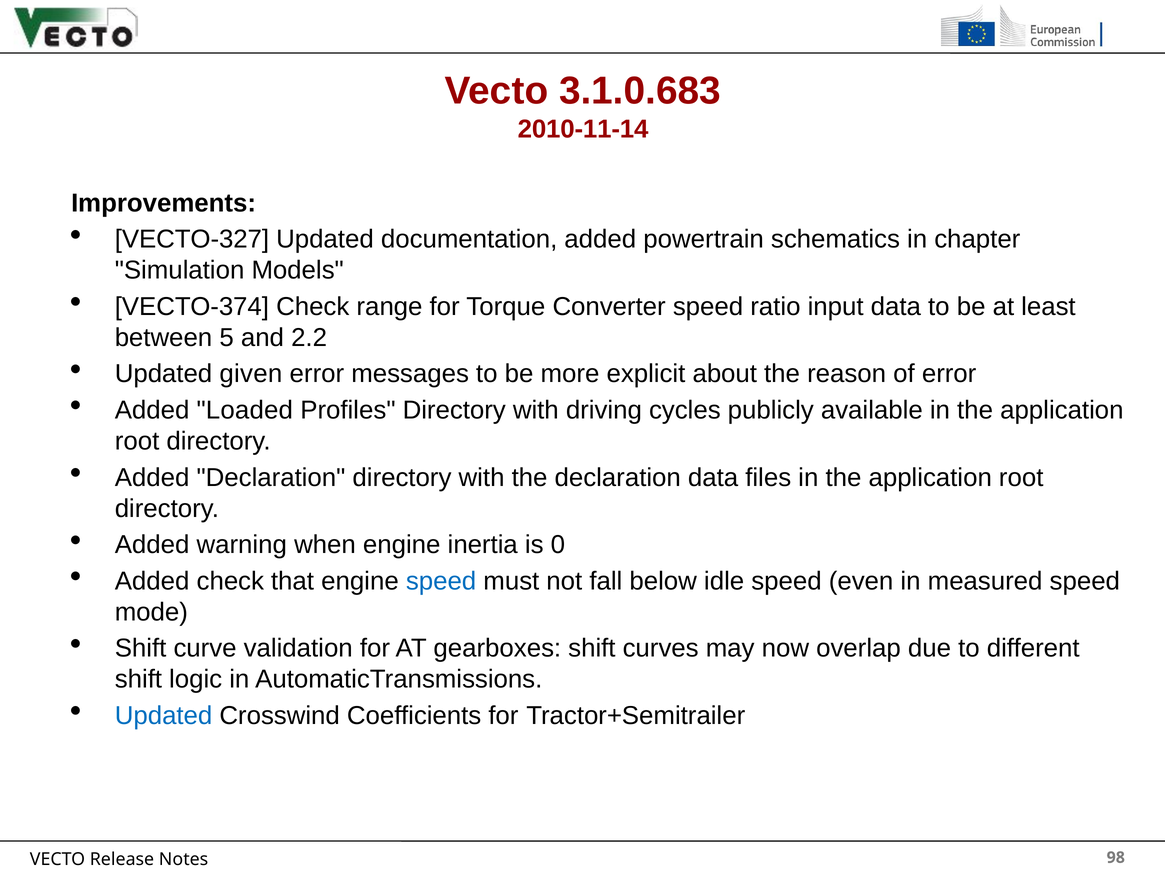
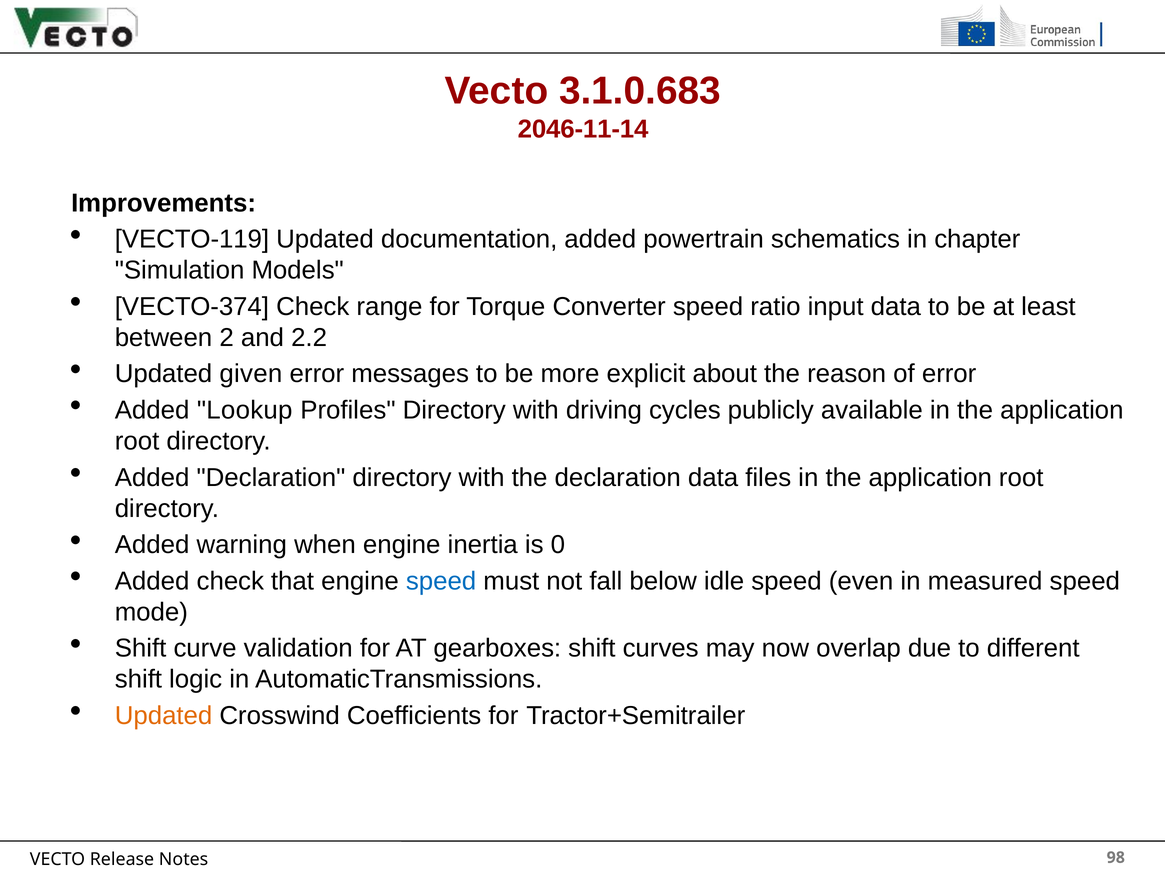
2010-11-14: 2010-11-14 -> 2046-11-14 (583, 129)
VECTO-327: VECTO-327 -> VECTO-119 (192, 239)
5: 5 -> 2 (227, 338)
Loaded: Loaded -> Lookup (245, 410)
Updated colour: blue -> orange (164, 715)
